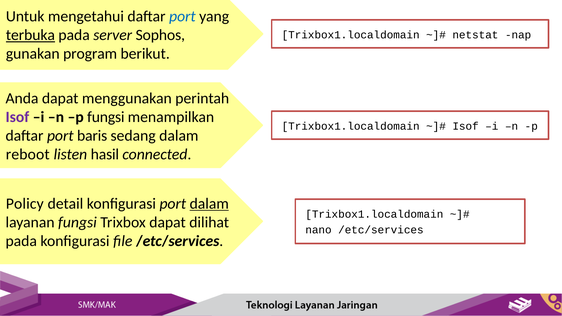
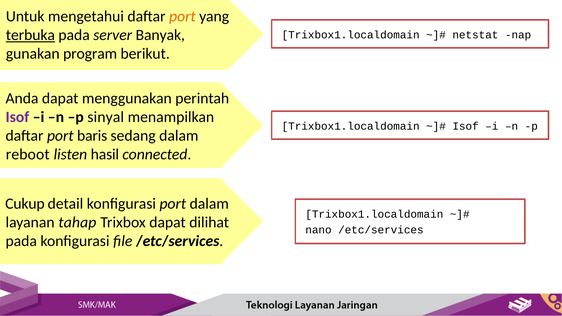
port colour: blue -> orange (182, 16)
Sophos: Sophos -> Banyak (160, 35)
p fungsi: fungsi -> sinyal (106, 117)
Policy: Policy -> Cukup (25, 204)
dalam underline: present -> none (209, 204)
layanan fungsi: fungsi -> tahap (77, 222)
